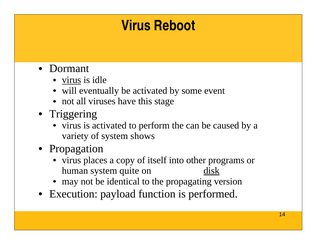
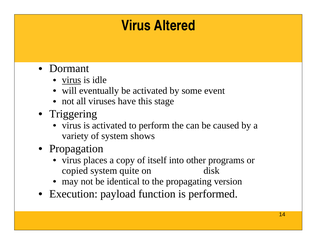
Reboot: Reboot -> Altered (175, 26)
human: human -> copied (75, 171)
disk underline: present -> none (212, 171)
